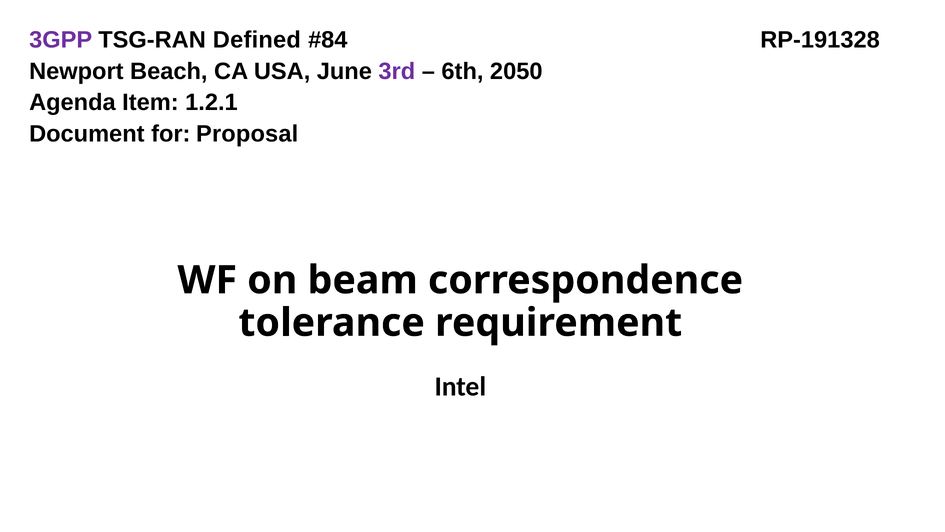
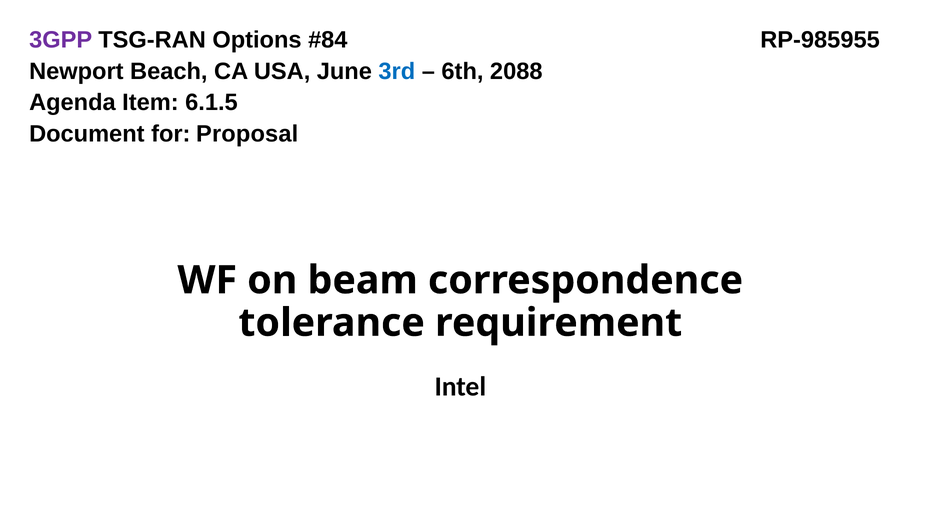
Defined: Defined -> Options (257, 40)
RP-191328: RP-191328 -> RP-985955 (820, 40)
3rd colour: purple -> blue (397, 71)
2050: 2050 -> 2088 (516, 71)
1.2.1: 1.2.1 -> 6.1.5 (211, 103)
